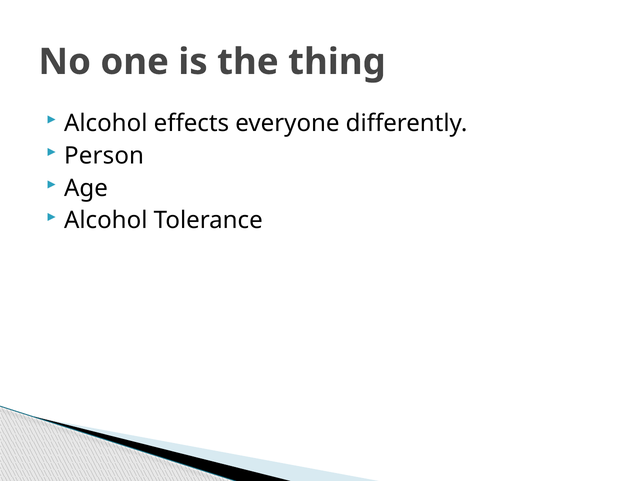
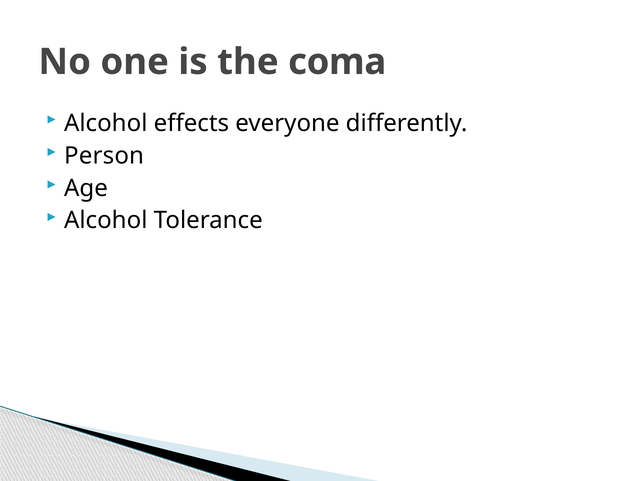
thing: thing -> coma (337, 62)
